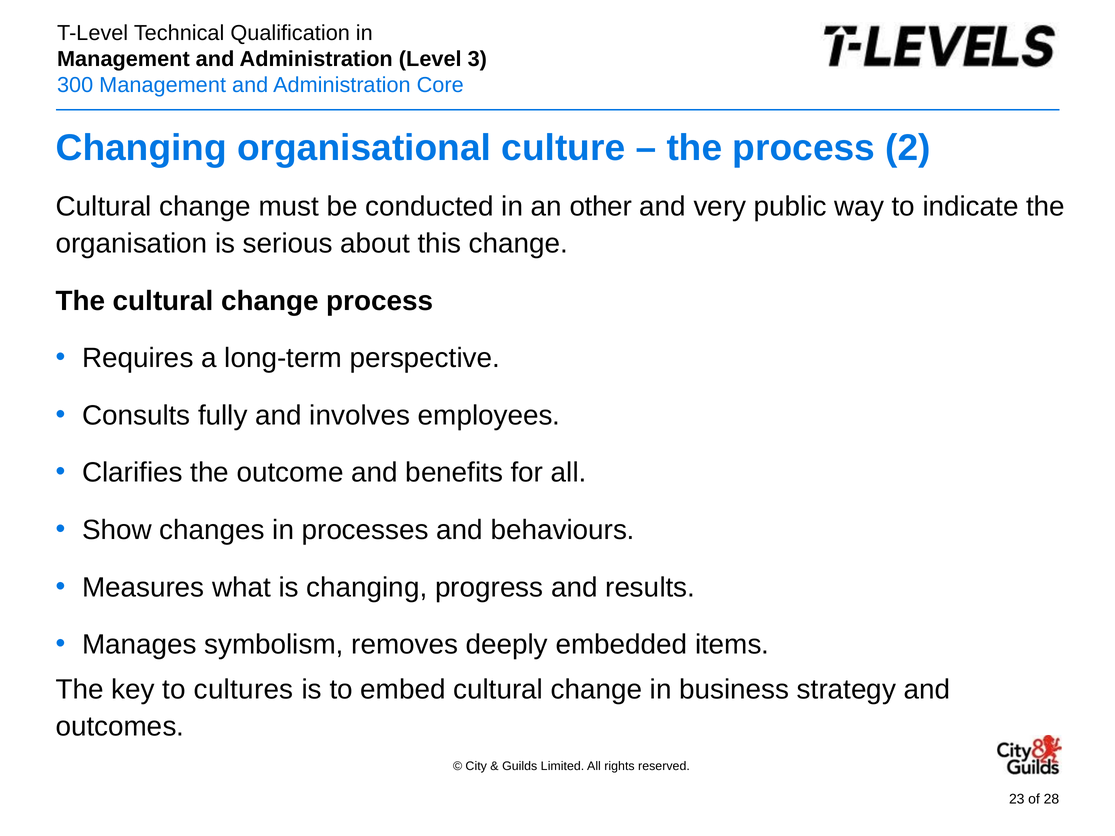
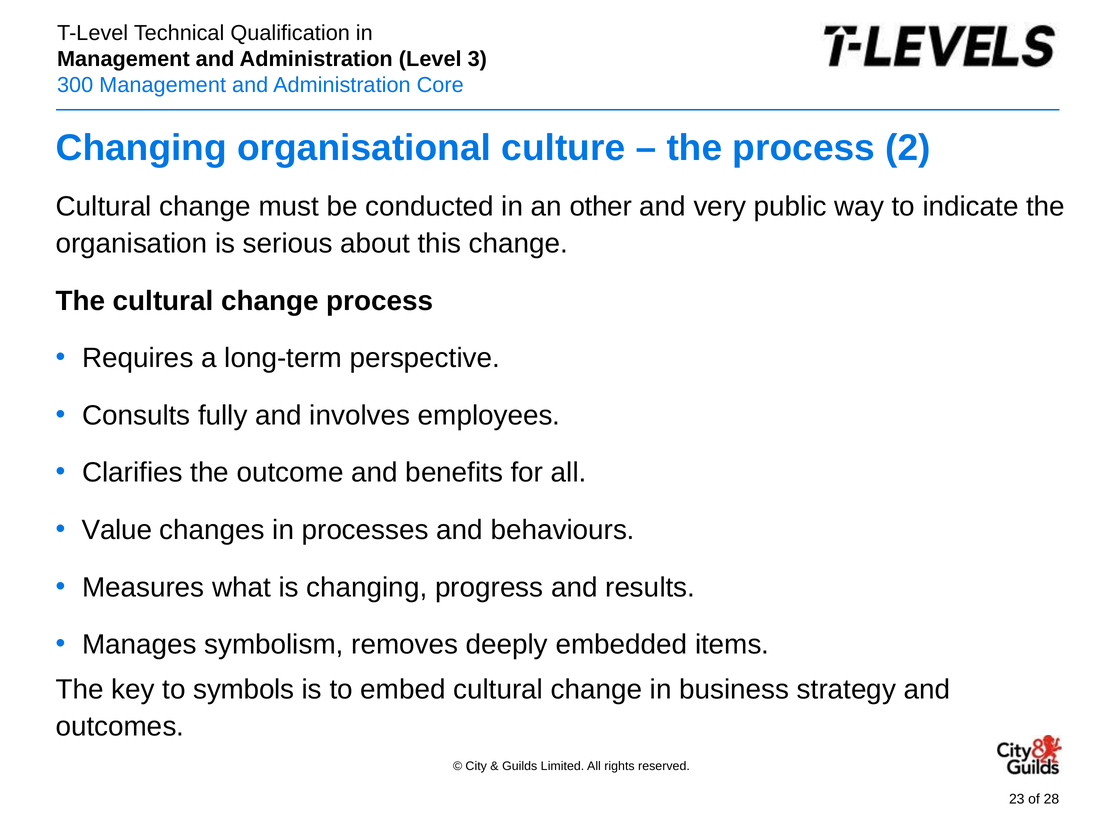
Show: Show -> Value (117, 530)
cultures: cultures -> symbols (244, 690)
